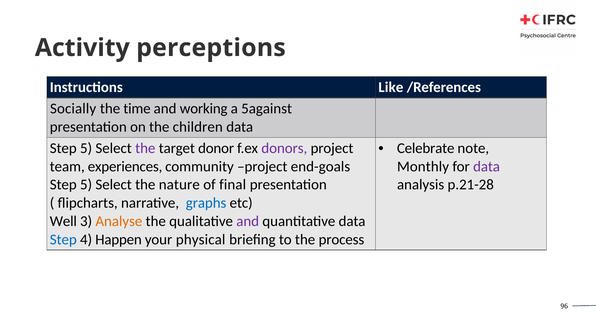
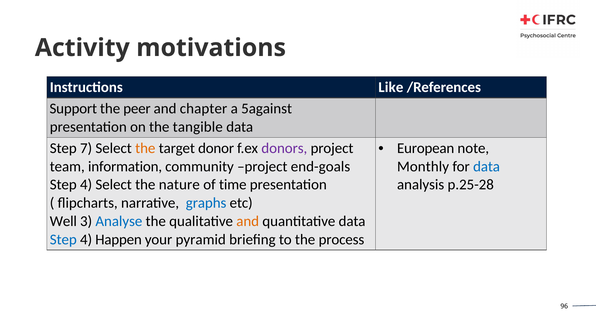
perceptions: perceptions -> motivations (211, 48)
Socially: Socially -> Support (73, 108)
time: time -> peer (137, 108)
working: working -> chapter (204, 108)
children: children -> tangible (198, 127)
Celebrate: Celebrate -> European (426, 148)
5: 5 -> 7 (86, 148)
the colour: purple -> orange (145, 148)
experiences: experiences -> information (125, 166)
data colour: purple -> blue (487, 166)
5: 5 -> 4 (86, 184)
final: final -> time (233, 184)
p.21-28: p.21-28 -> p.25-28 (471, 184)
Analyse colour: orange -> blue (119, 221)
and colour: purple -> orange (248, 221)
physical: physical -> pyramid (201, 239)
